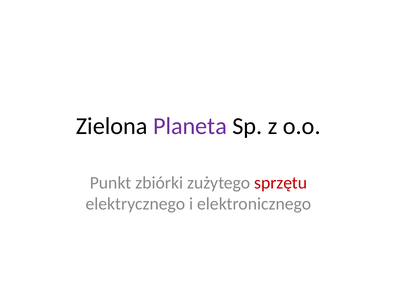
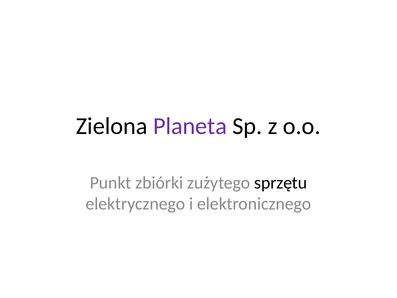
sprzętu colour: red -> black (281, 183)
